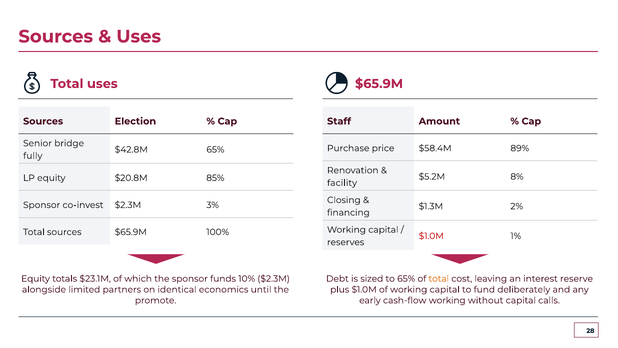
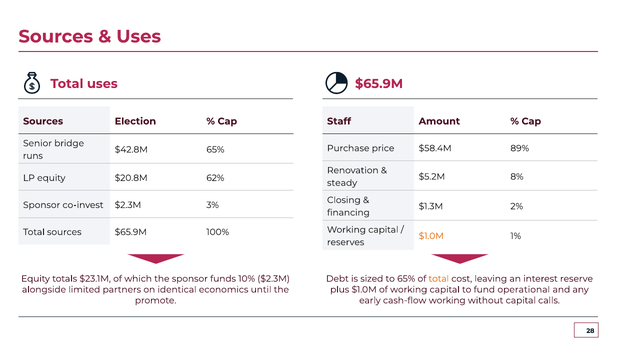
fully: fully -> runs (33, 156)
85%: 85% -> 62% (215, 178)
facility: facility -> steady (342, 183)
$1.0M colour: red -> orange (431, 236)
deliberately: deliberately -> operational (524, 289)
